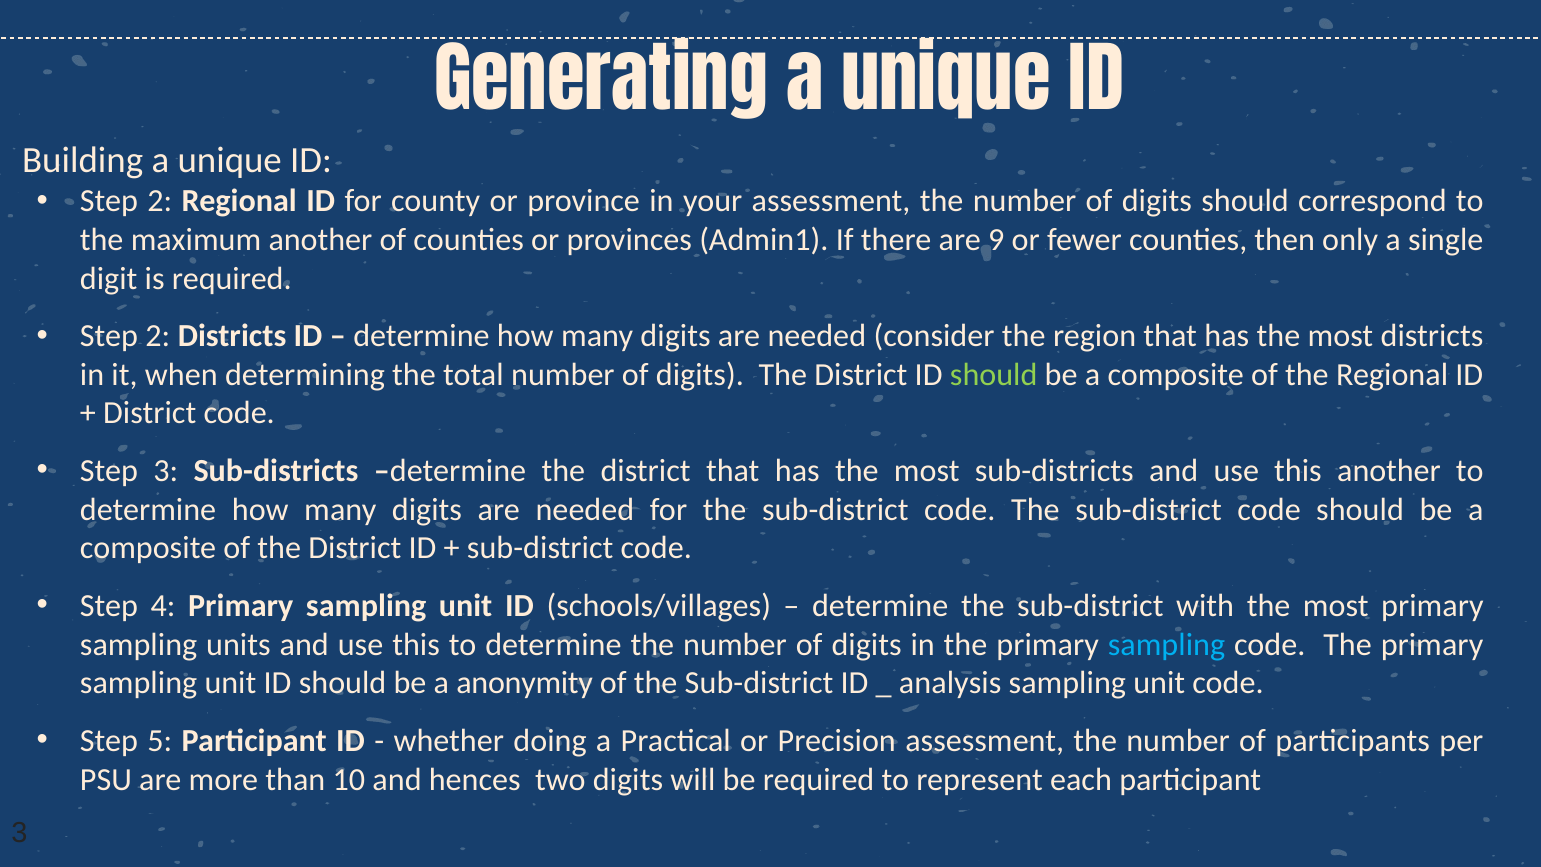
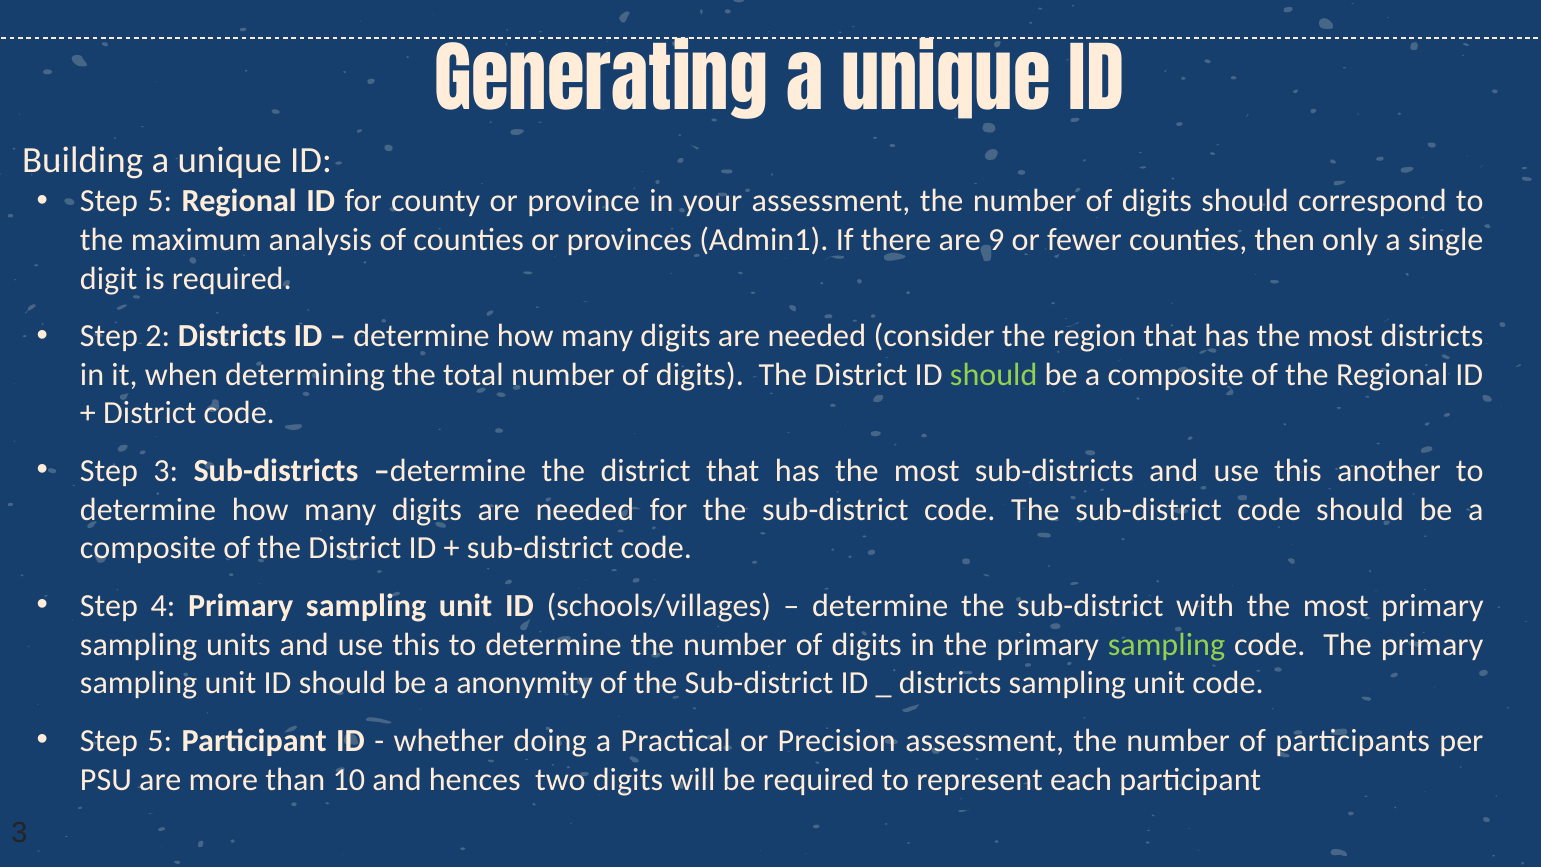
2: 2 -> 5 (160, 201)
maximum another: another -> analysis (320, 240)
sampling colour: light blue -> light green (1166, 644)
analysis: analysis -> districts (950, 683)
